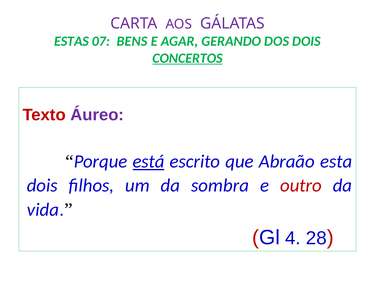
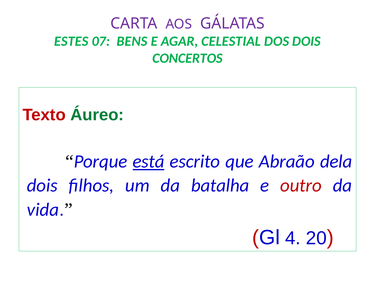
ESTAS: ESTAS -> ESTES (71, 41)
GERANDO: GERANDO -> CELESTIAL (231, 41)
CONCERTOS underline: present -> none (188, 58)
Áureo colour: purple -> green (97, 115)
esta: esta -> dela (336, 162)
sombra: sombra -> batalha (220, 186)
28: 28 -> 20 (316, 239)
